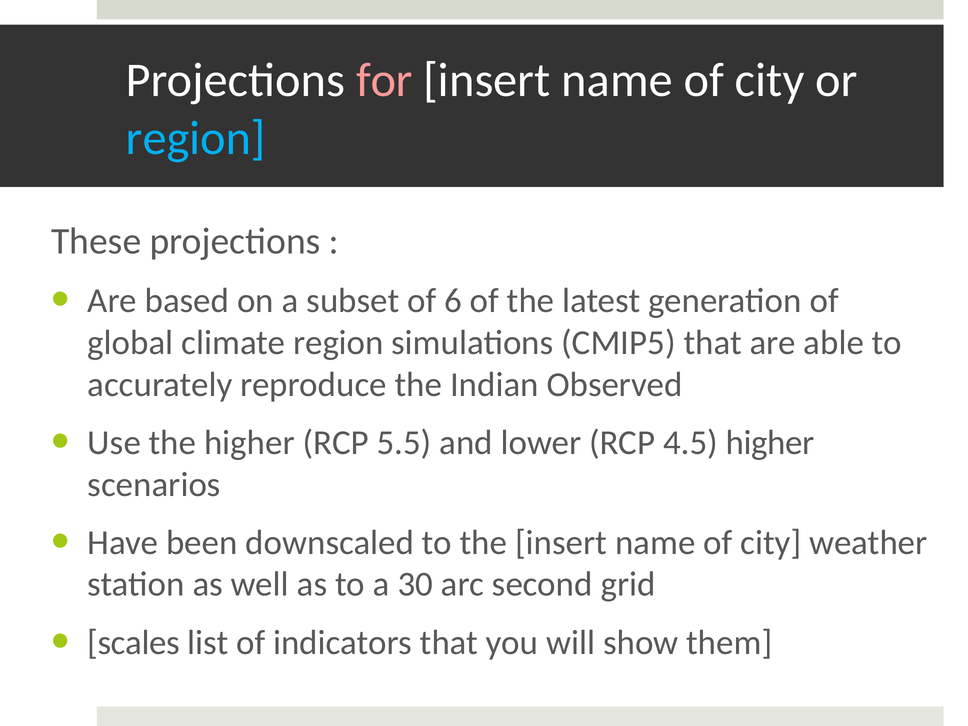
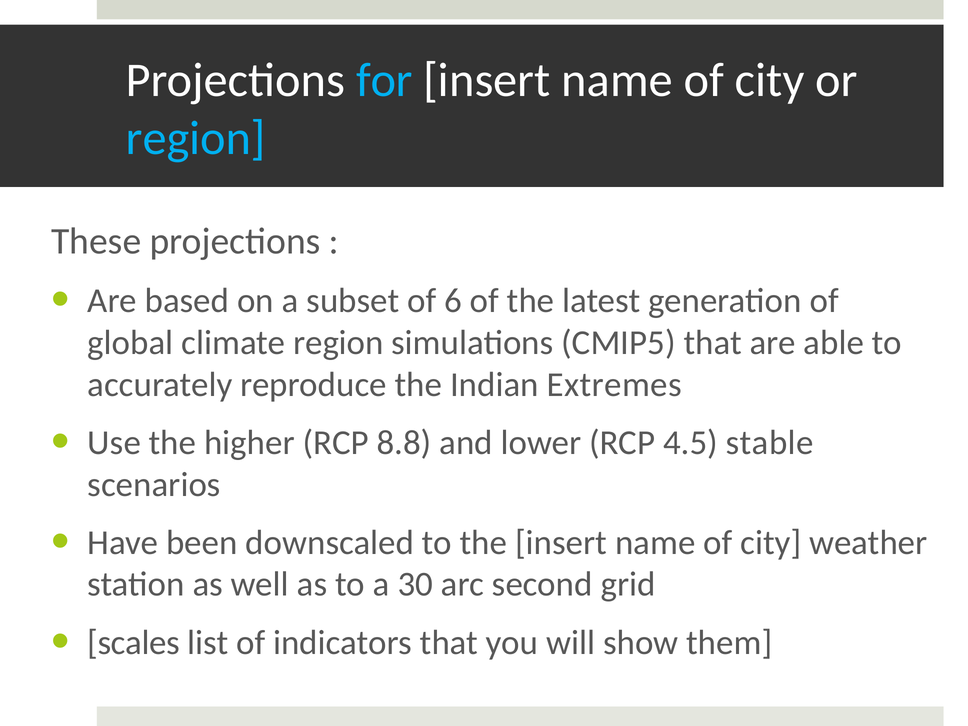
for colour: pink -> light blue (384, 80)
Observed: Observed -> Extremes (614, 385)
5.5: 5.5 -> 8.8 (404, 443)
4.5 higher: higher -> stable (770, 443)
